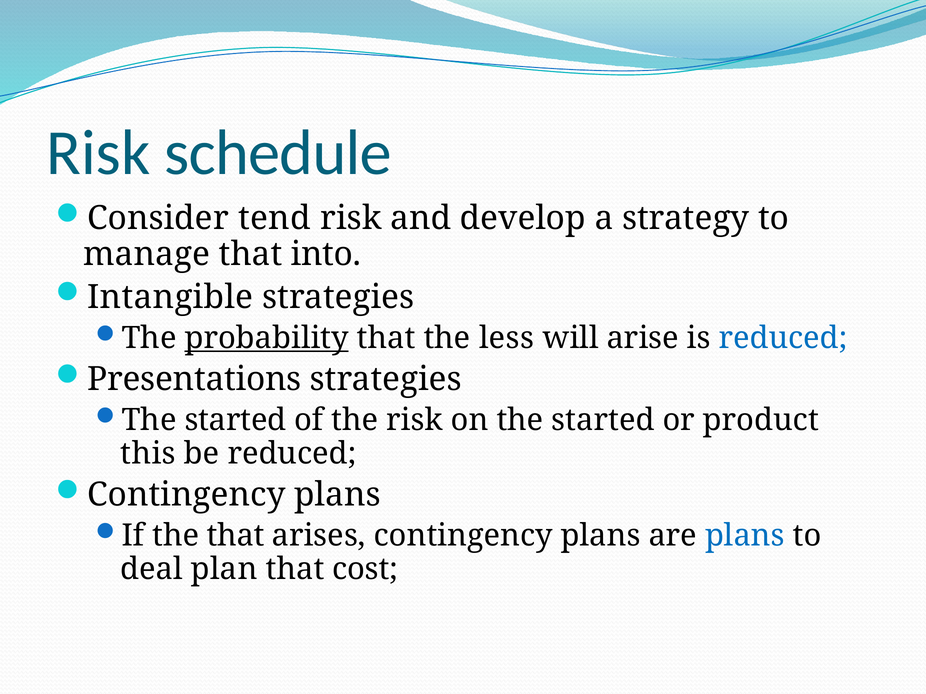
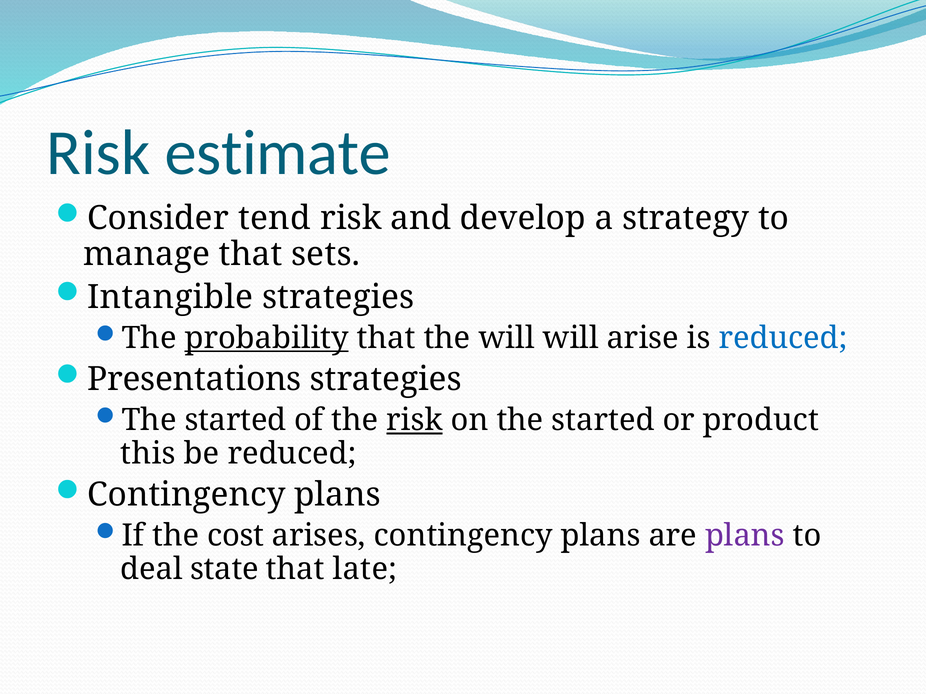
schedule: schedule -> estimate (278, 153)
into: into -> sets (326, 255)
the less: less -> will (507, 338)
risk underline: none -> present (414, 420)
the that: that -> cost (236, 536)
plans colour: blue -> purple (745, 536)
plan: plan -> state (224, 569)
cost: cost -> late (365, 569)
